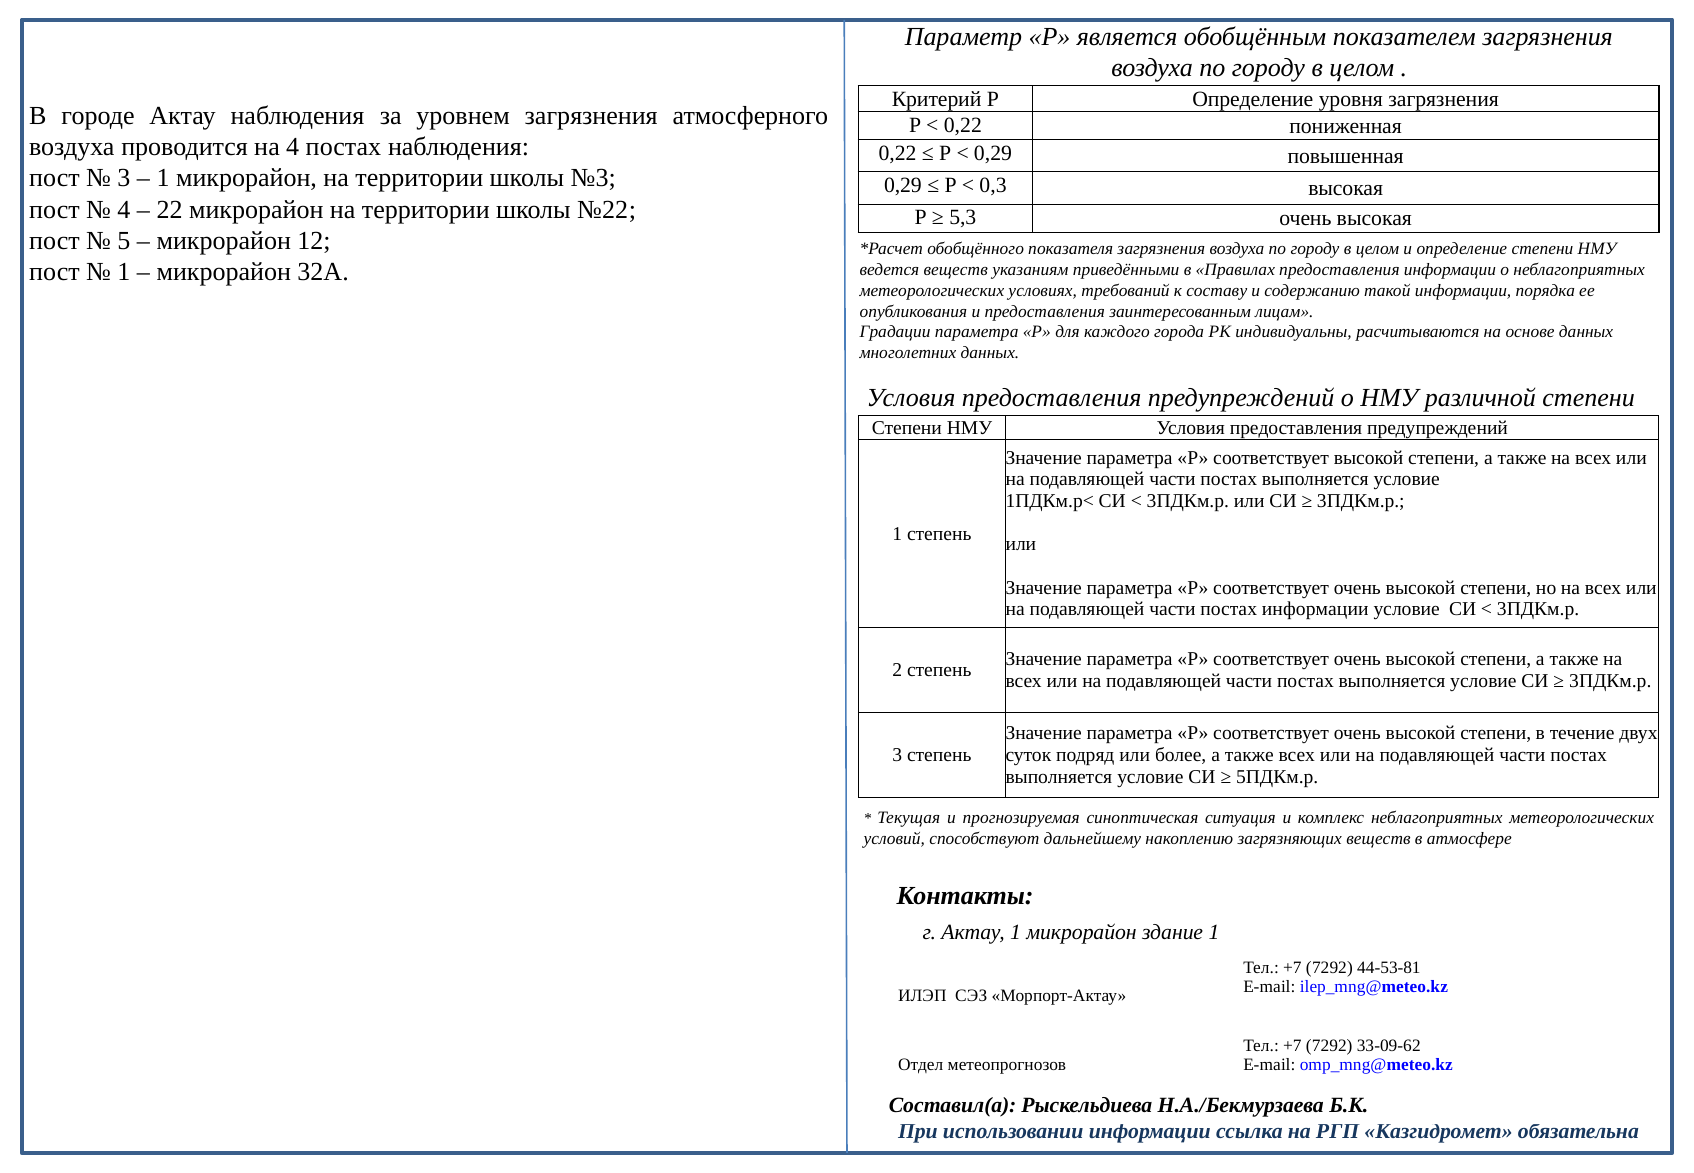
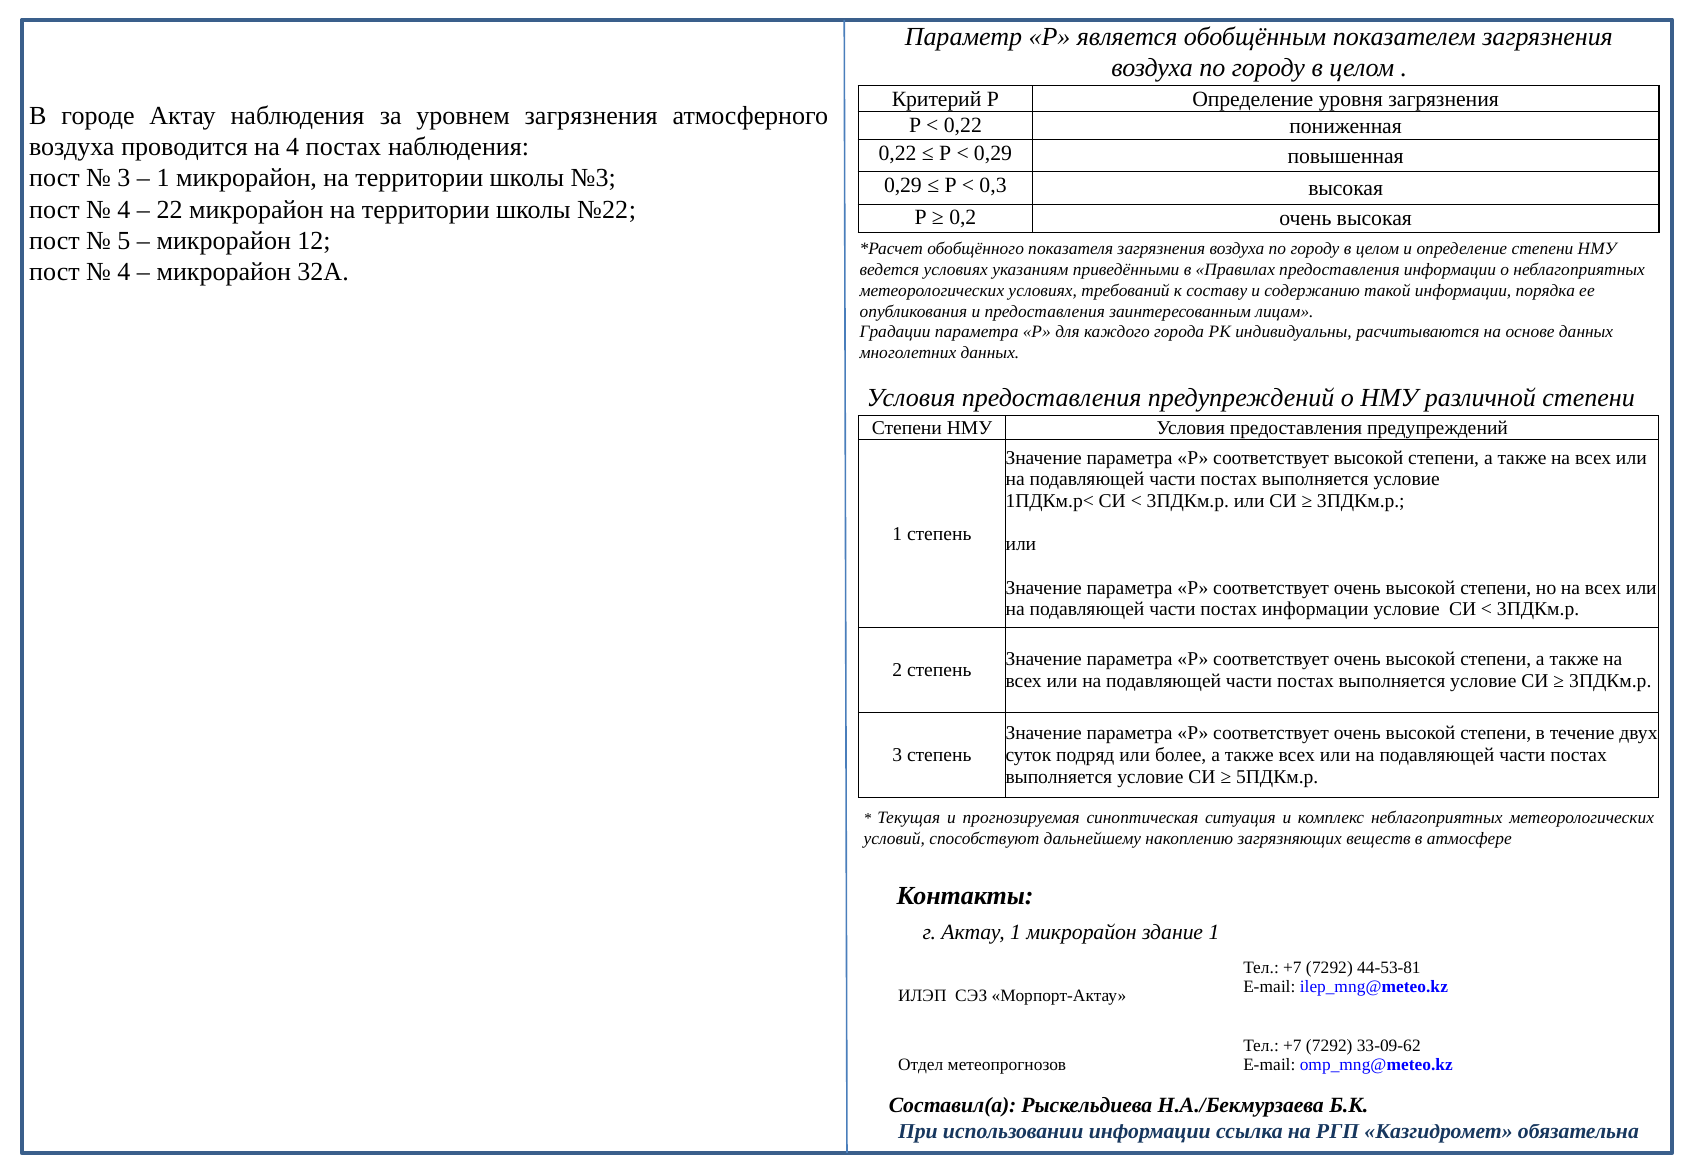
5,3: 5,3 -> 0,2 (963, 218)
1: 1 -> 4 (124, 272)
ведется веществ: веществ -> условиях (956, 270)
